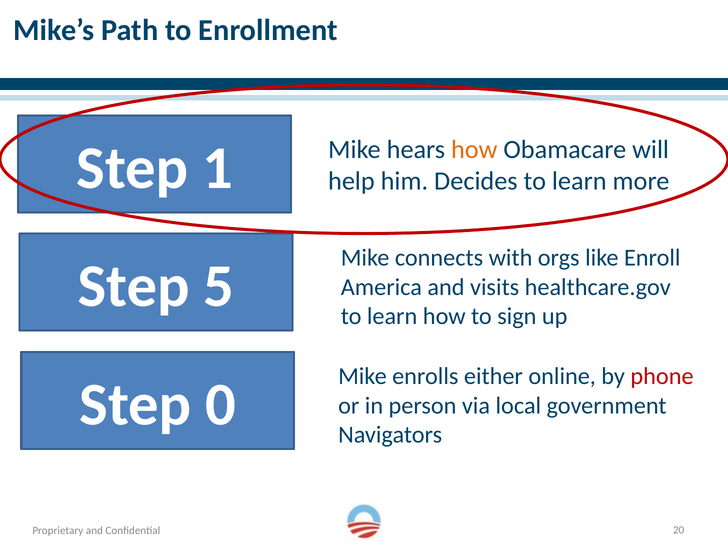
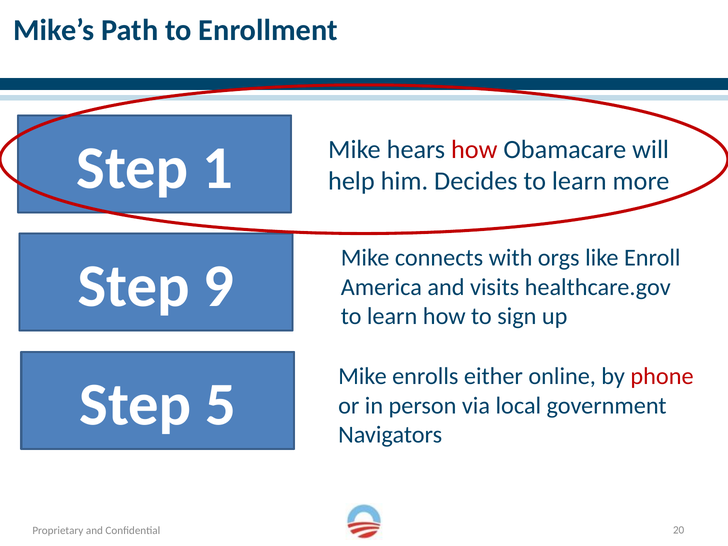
how colour: orange -> red (474, 149)
5: 5 -> 9 (219, 286)
0: 0 -> 5 (220, 405)
